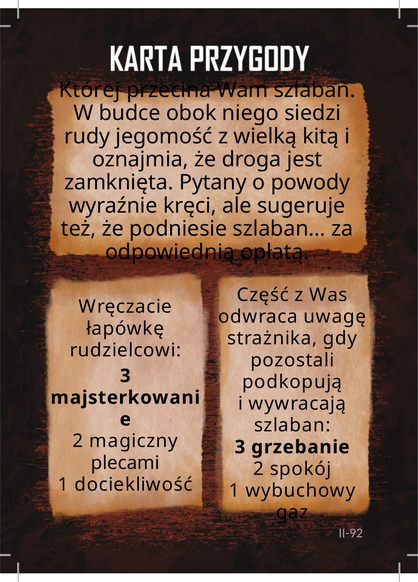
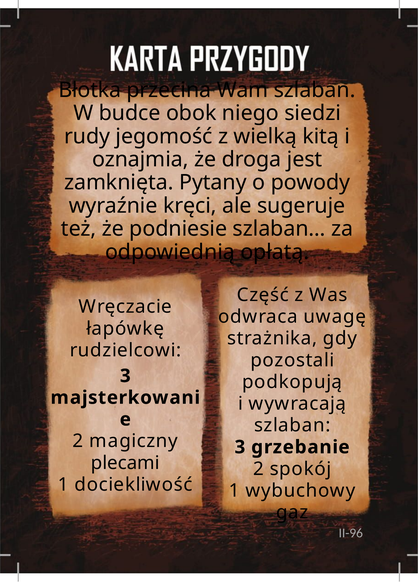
Której: Której -> Błotka (90, 90)
II-92: II-92 -> II-96 (351, 533)
